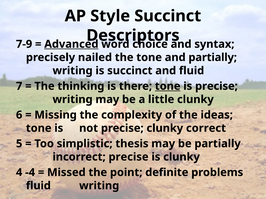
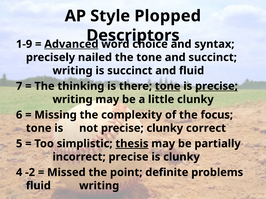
Style Succinct: Succinct -> Plopped (168, 16)
7-9: 7-9 -> 1-9 (24, 44)
and partially: partially -> succinct (213, 58)
precise underline: none -> present (216, 86)
ideas: ideas -> focus (217, 115)
thesis underline: none -> present (132, 144)
-4: -4 -> -2 (30, 173)
